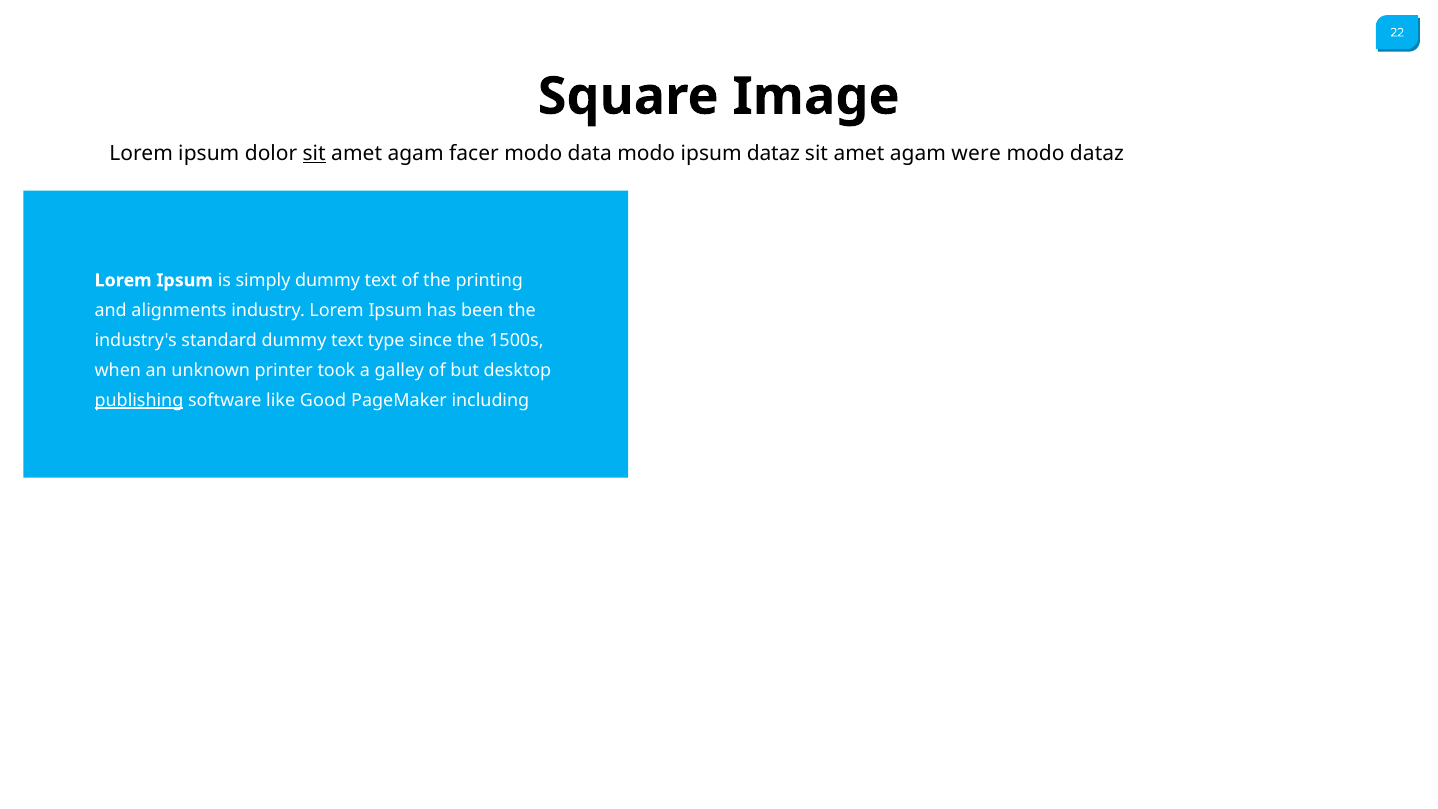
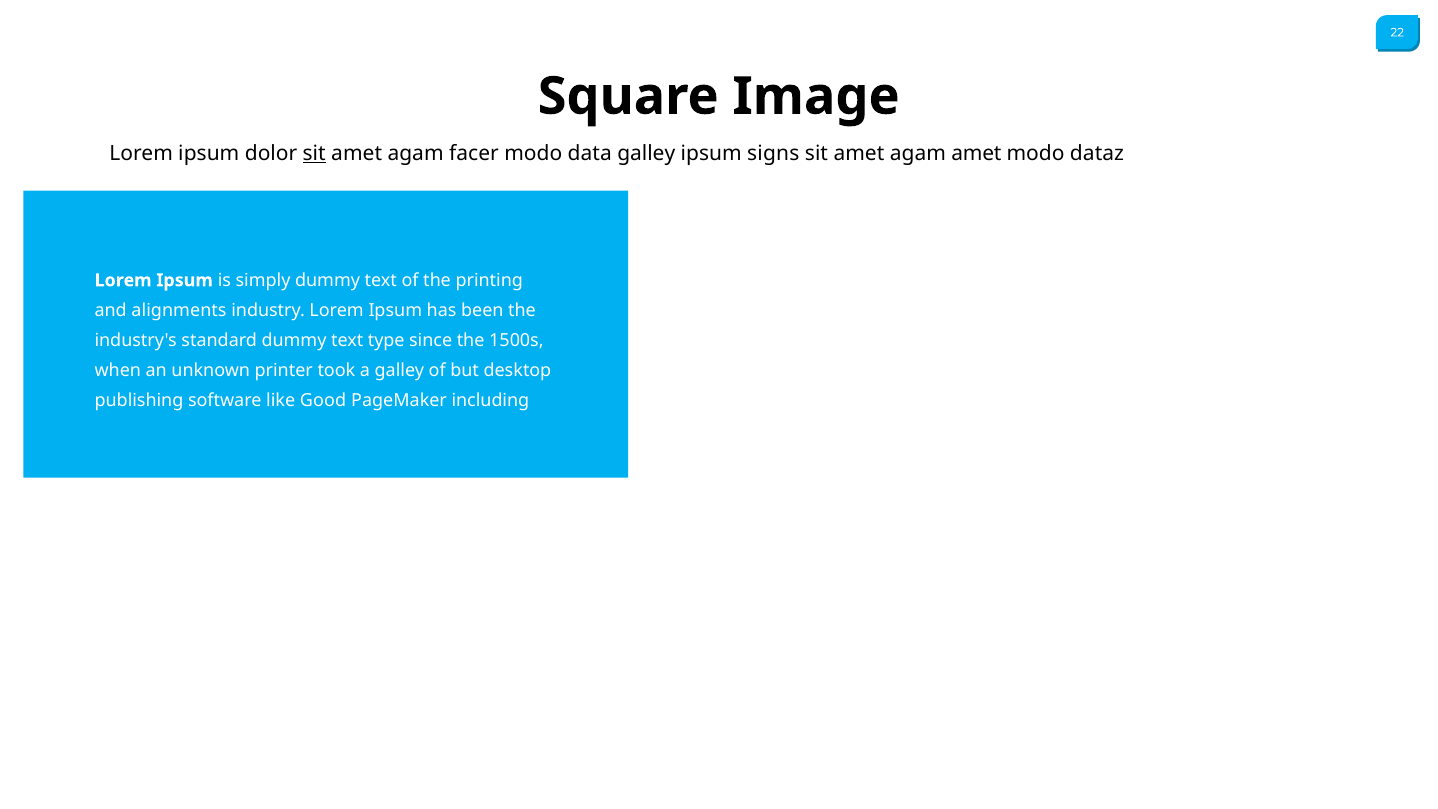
data modo: modo -> galley (646, 153)
ipsum dataz: dataz -> signs (773, 153)
agam were: were -> amet (976, 153)
publishing underline: present -> none (139, 400)
